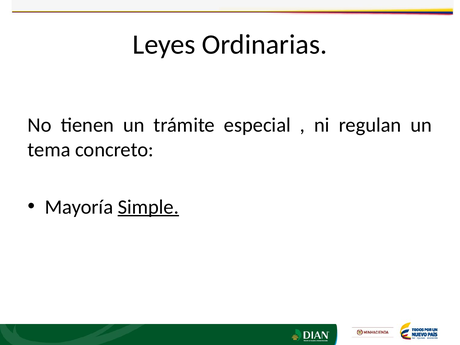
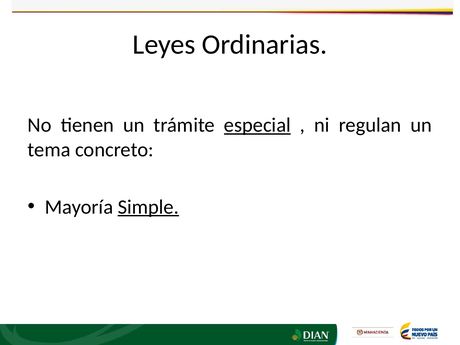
especial underline: none -> present (257, 125)
